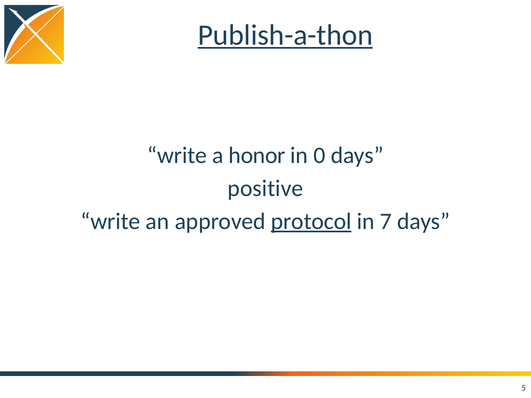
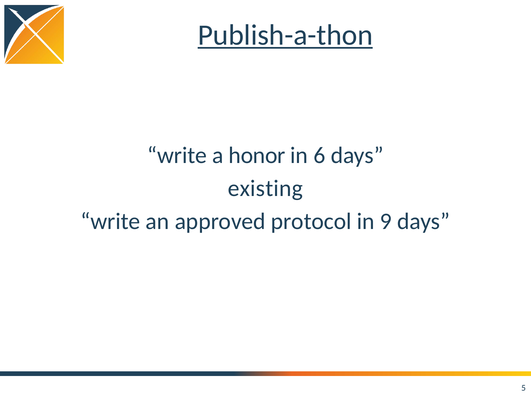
0: 0 -> 6 (319, 155)
positive: positive -> existing (265, 188)
protocol underline: present -> none (311, 221)
7: 7 -> 9 (386, 221)
